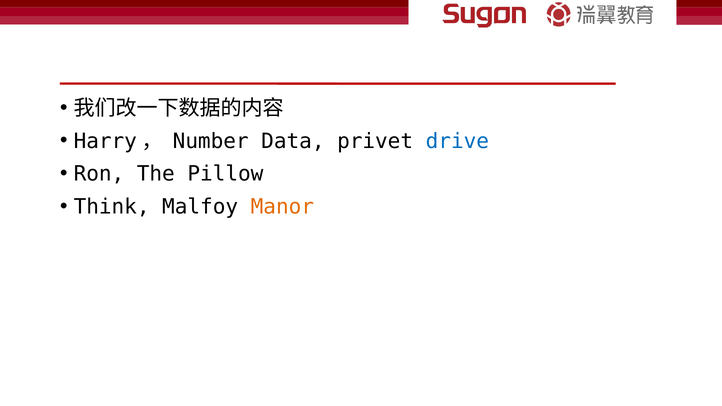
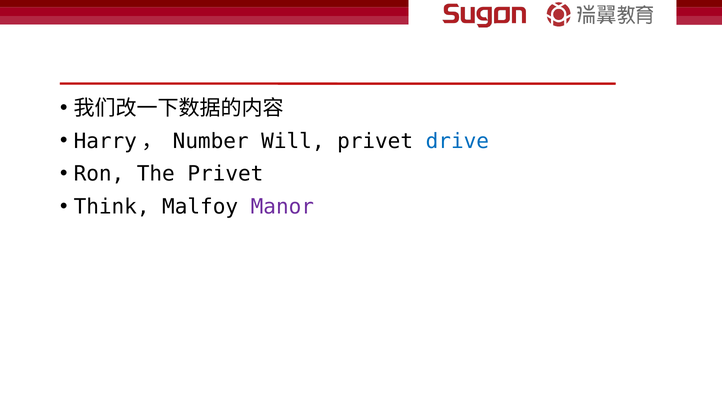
Data: Data -> Will (293, 141)
The Pillow: Pillow -> Privet (225, 174)
Manor colour: orange -> purple (282, 207)
